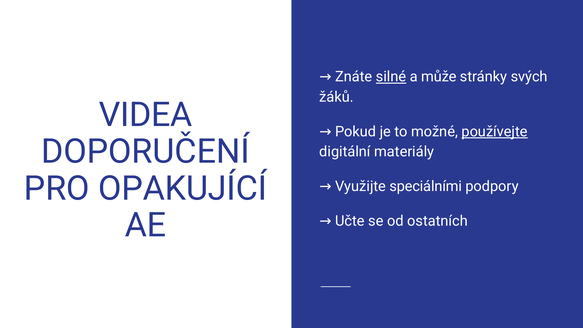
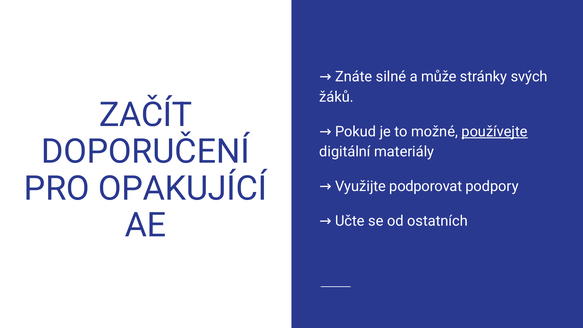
silné underline: present -> none (391, 77)
VIDEA: VIDEA -> ZAČÍT (146, 115)
speciálními: speciálními -> podporovat (426, 186)
